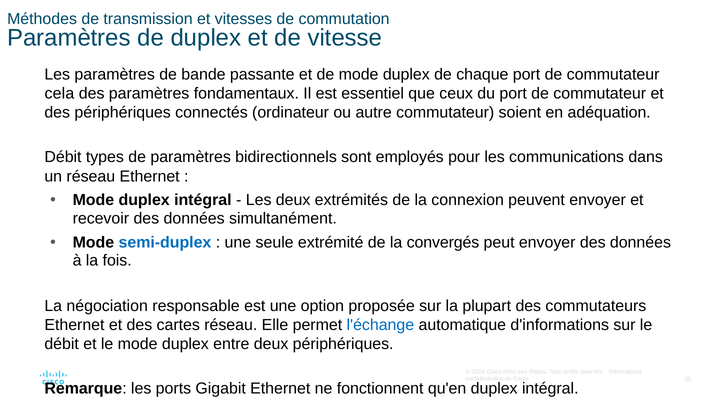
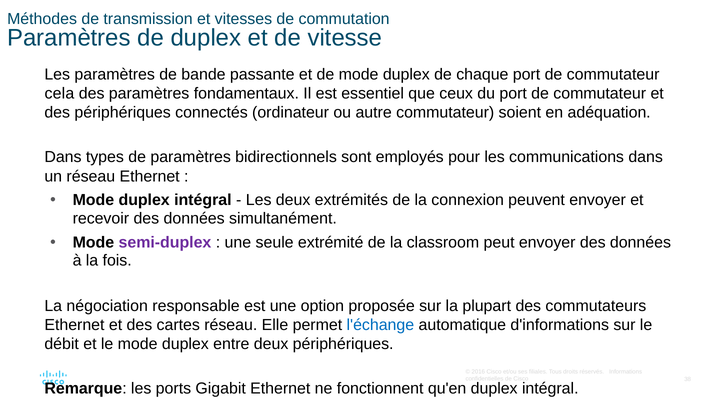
Débit: Débit -> Dans (63, 157)
semi-duplex colour: blue -> purple (165, 242)
convergés: convergés -> classroom (443, 242)
